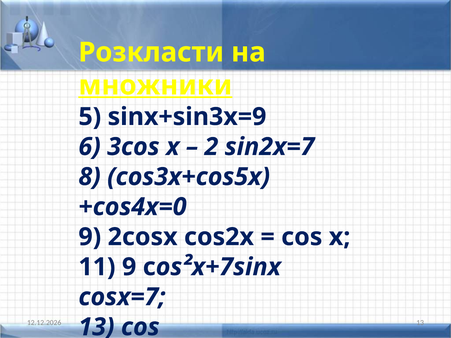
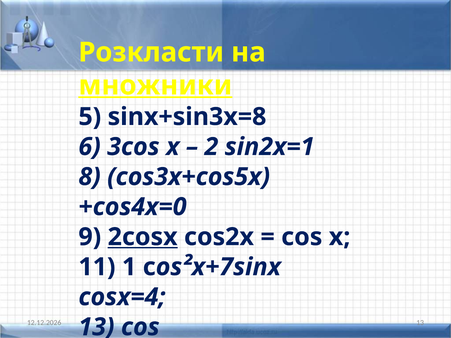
sinx+sin3x=9: sinx+sin3x=9 -> sinx+sin3x=8 (187, 117)
sin2x=7: sin2x=7 -> sin2x=1 (270, 147)
2cosx underline: none -> present (143, 237)
11 9: 9 -> 1 (129, 267)
cosx=7: cosx=7 -> cosx=4 (122, 297)
